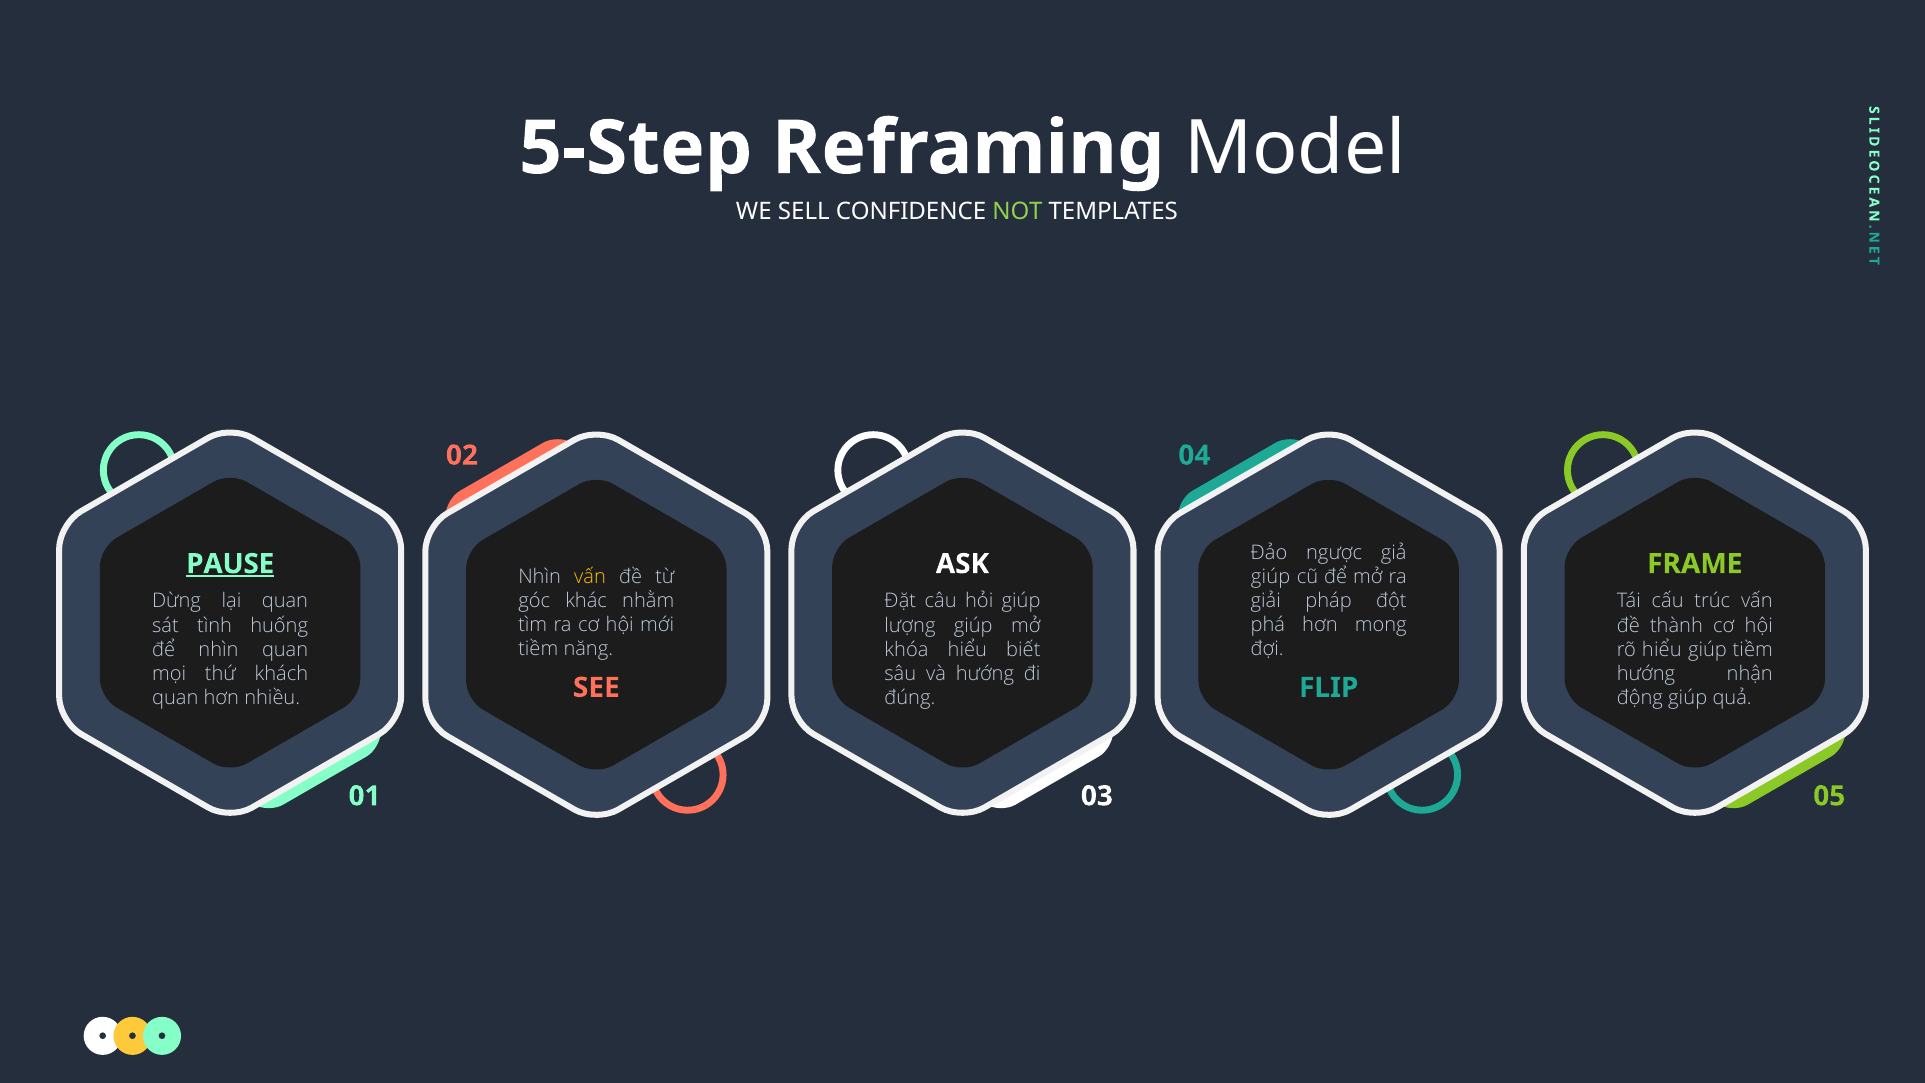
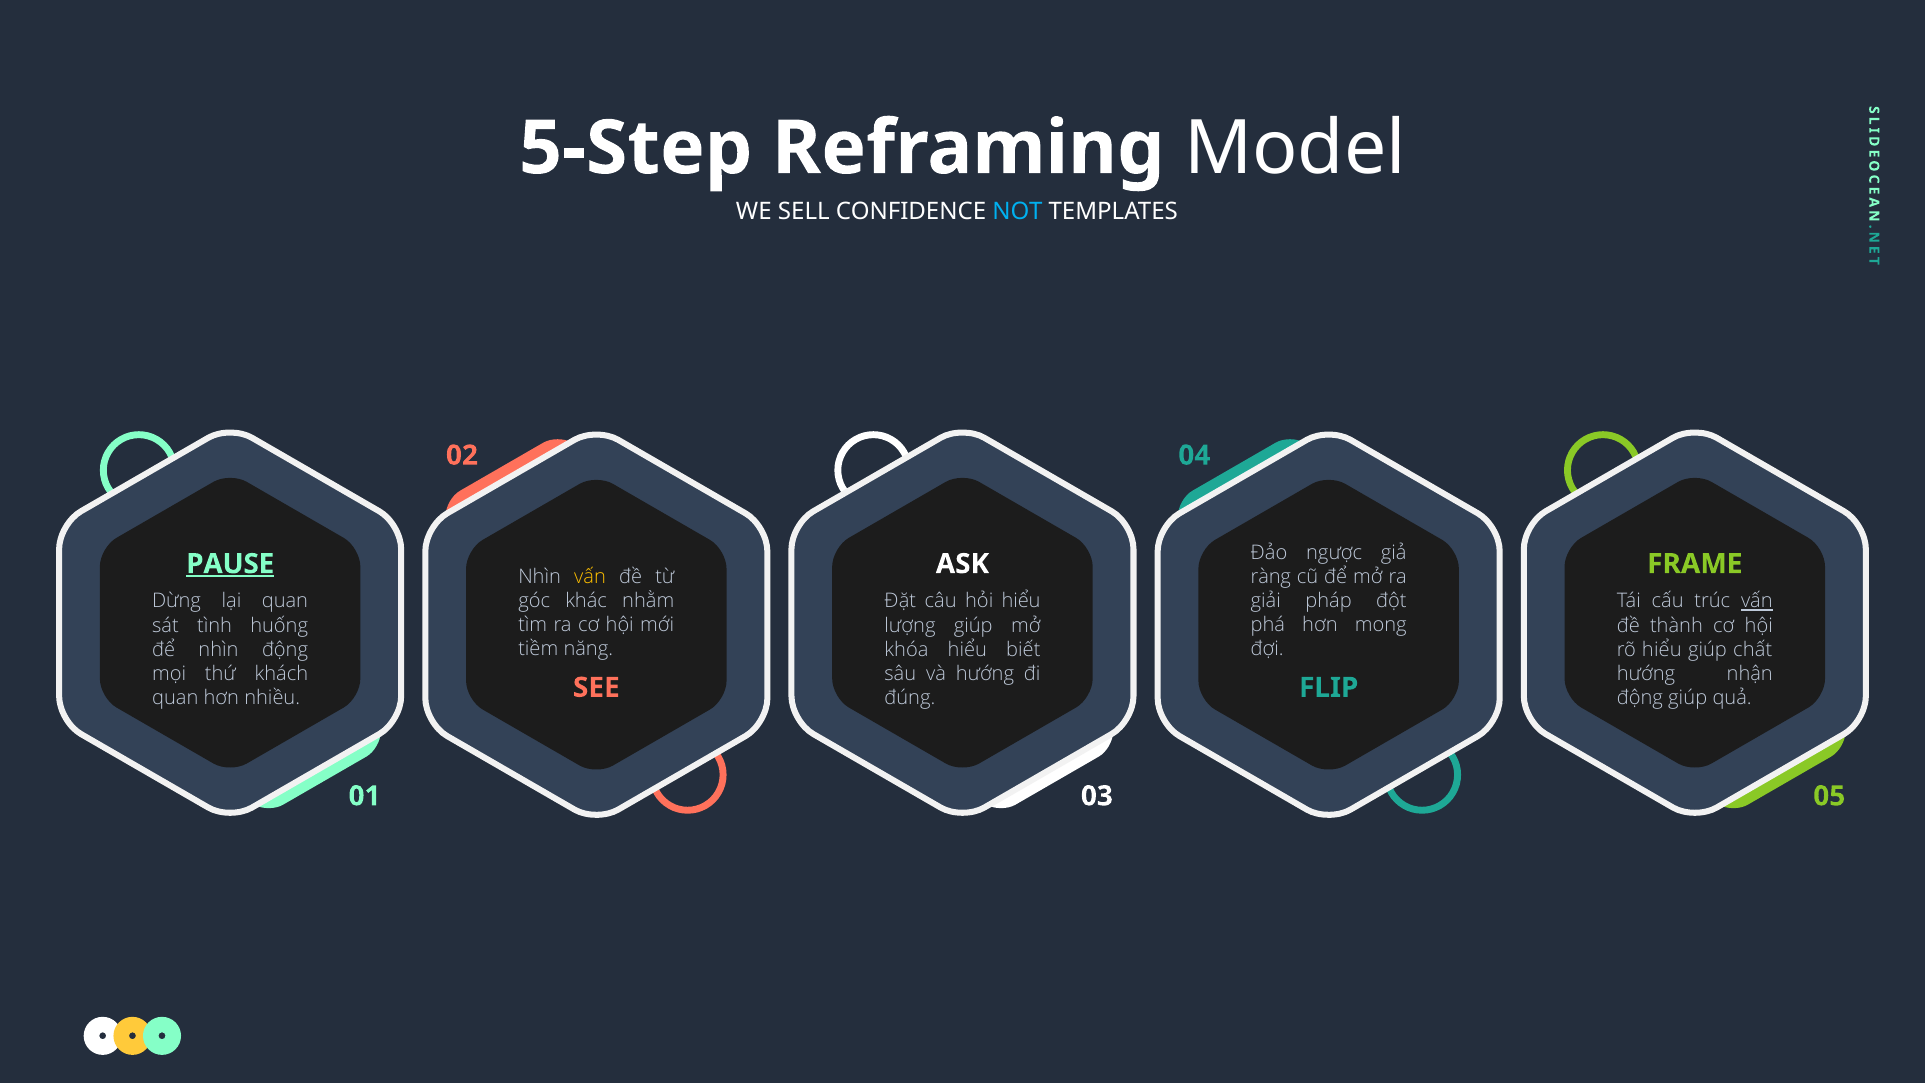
NOT colour: light green -> light blue (1017, 211)
giúp: giúp -> ràng (1271, 577)
hỏi giúp: giúp -> hiểu (1021, 601)
vấn underline: none -> present (1757, 601)
nhìn quan: quan -> động (285, 649)
giúp tiềm: tiềm -> chất (1753, 649)
